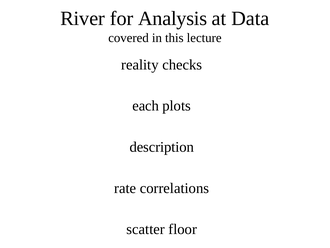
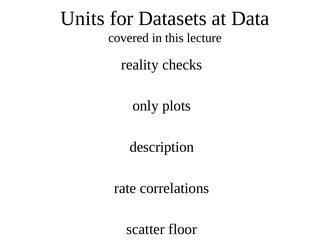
River: River -> Units (82, 18)
Analysis: Analysis -> Datasets (173, 18)
each: each -> only (146, 106)
